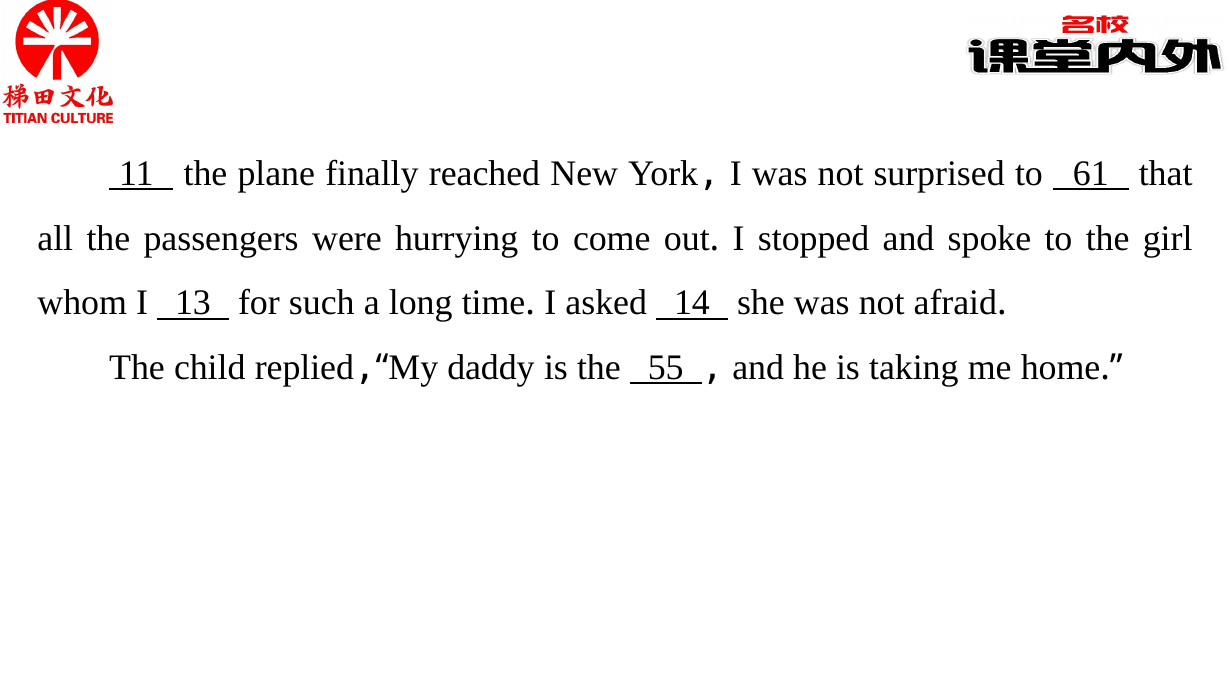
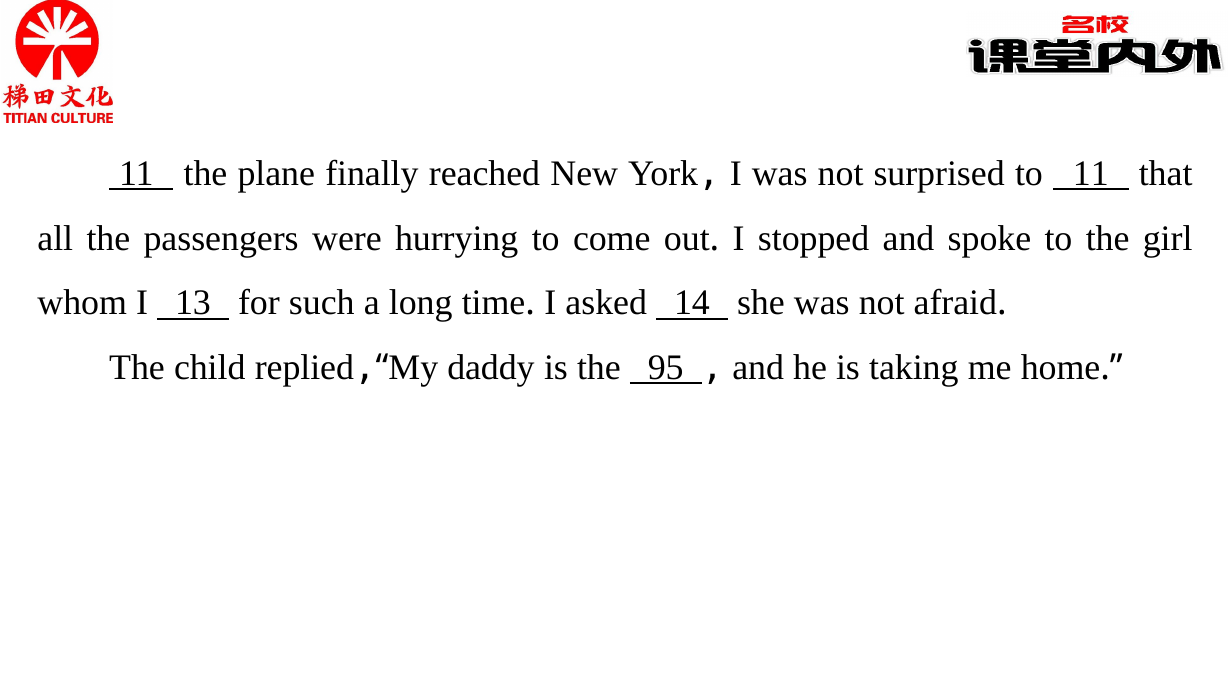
to 61: 61 -> 11 (1091, 174)
55: 55 -> 95 (666, 367)
